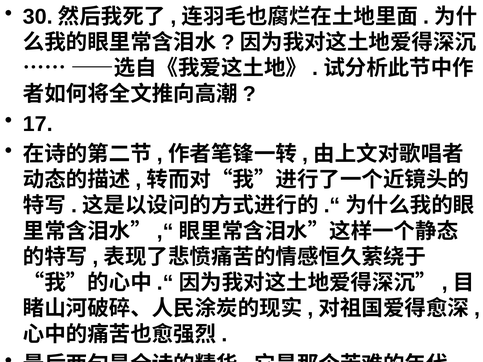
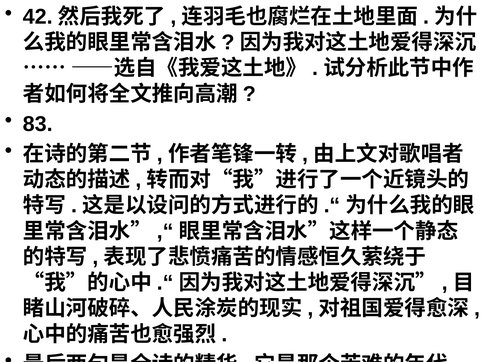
30: 30 -> 42 (38, 17)
17: 17 -> 83 (38, 124)
